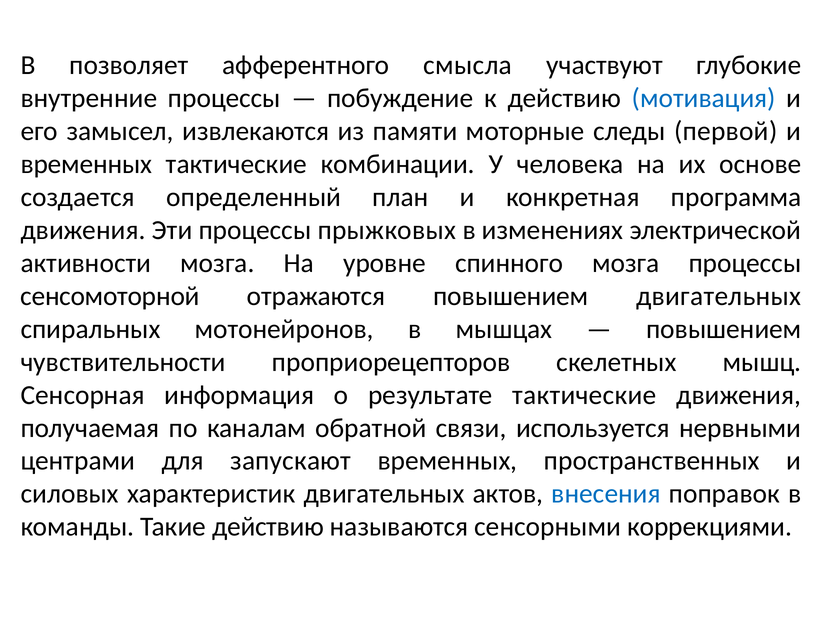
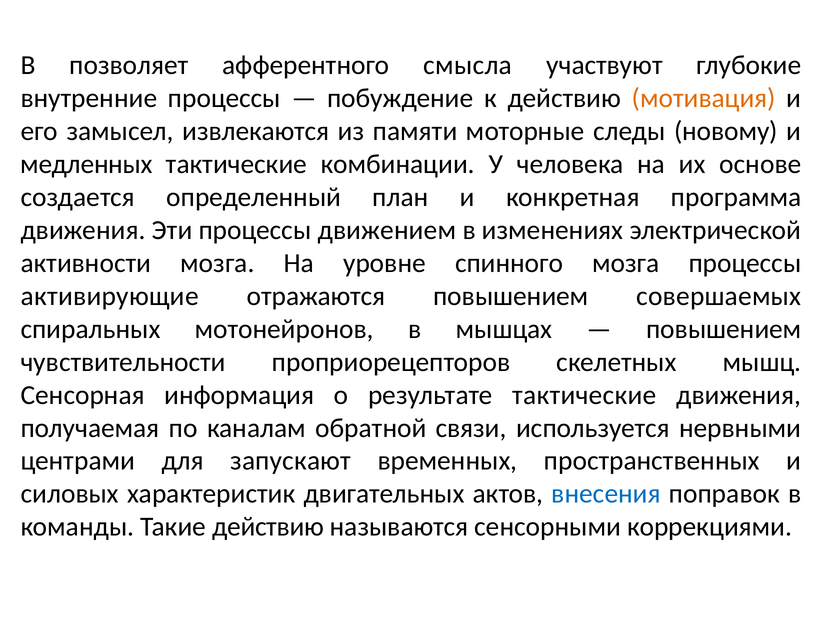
мотивация colour: blue -> orange (704, 98)
первой: первой -> новому (726, 131)
временных: временных -> медленных (87, 164)
прыжковых: прыжковых -> движением (387, 230)
сенсомоторной: сенсомоторной -> активирующие (110, 296)
повышением двигательных: двигательных -> совершаемых (719, 296)
